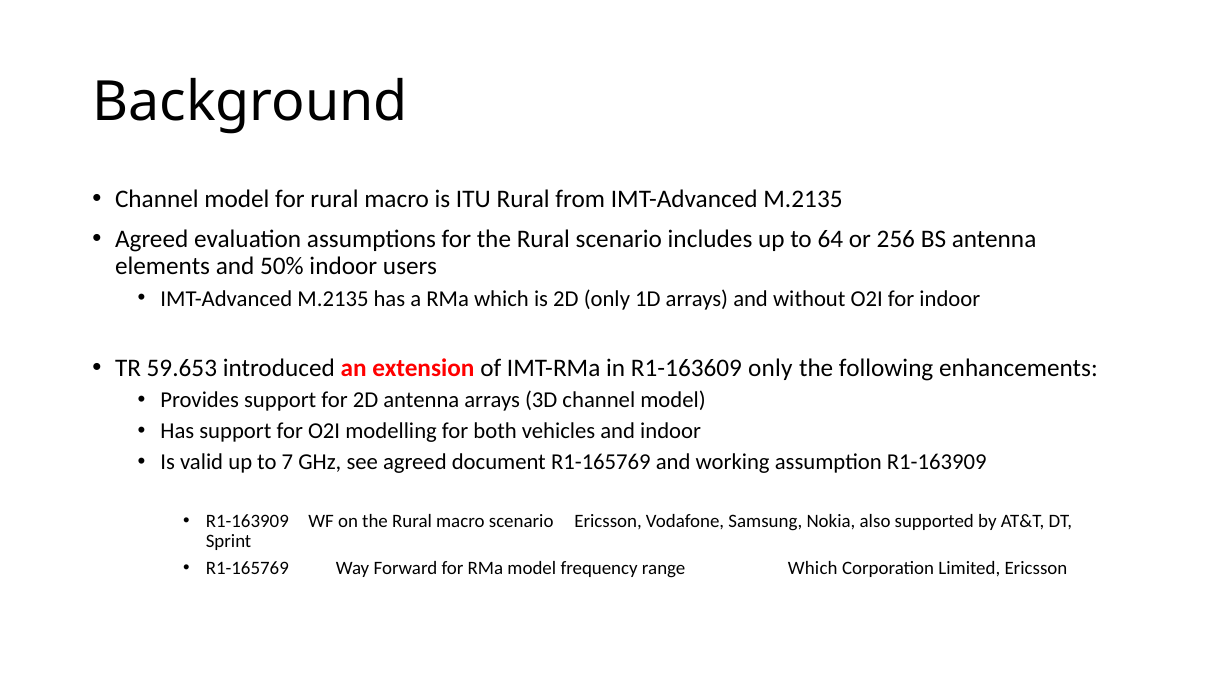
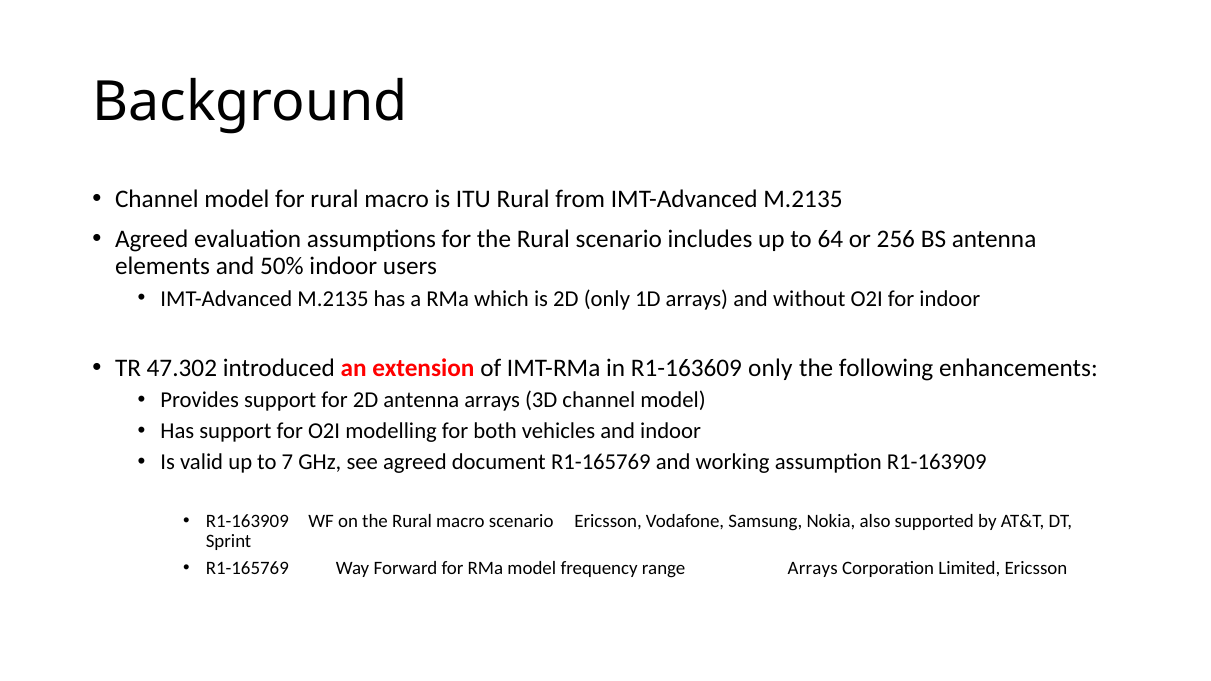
59.653: 59.653 -> 47.302 (182, 368)
range Which: Which -> Arrays (813, 569)
